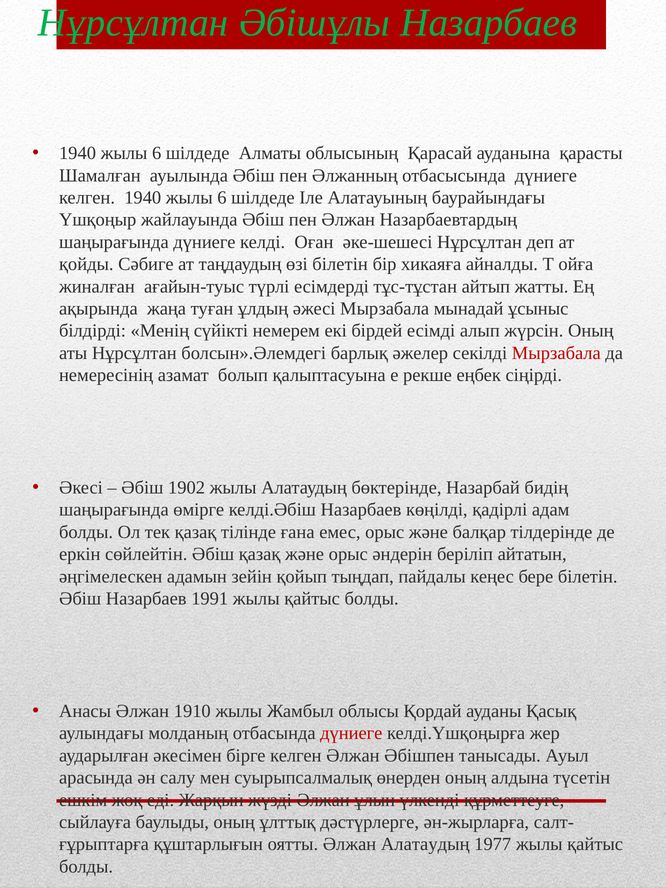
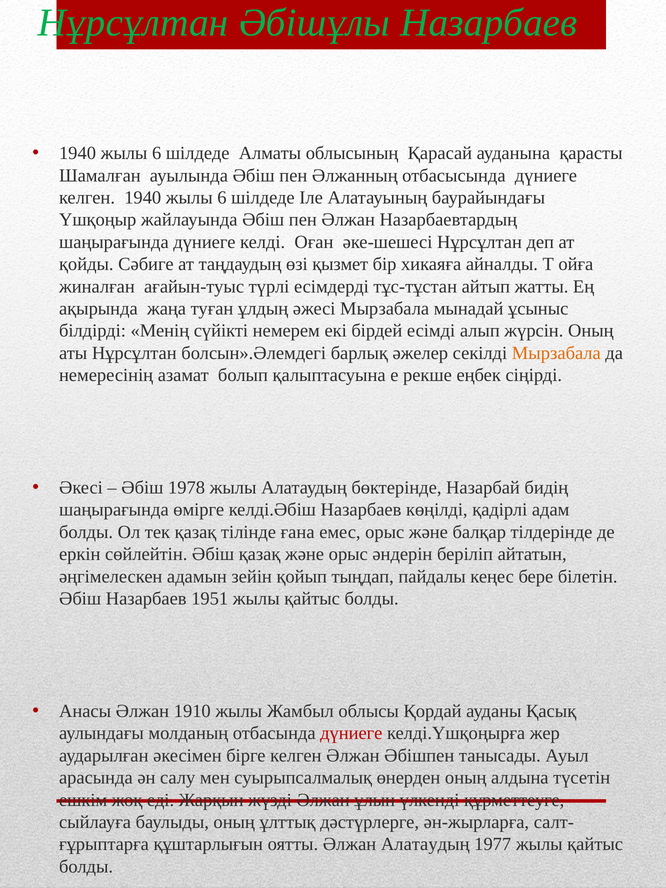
өзі білетін: білетін -> қызмет (340, 264)
Мырзабала colour: red -> orange (556, 353)
1902: 1902 -> 1978 (187, 488)
1991: 1991 -> 1951 (210, 599)
